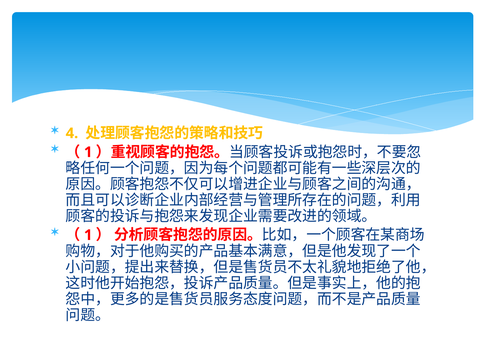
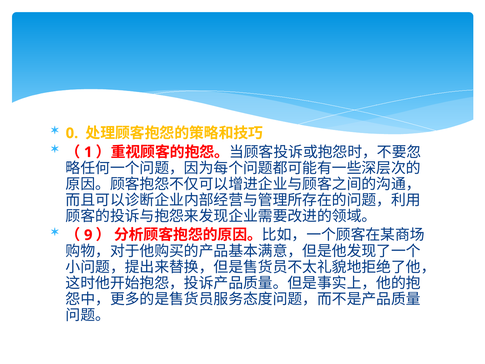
4: 4 -> 0 (72, 133)
1: 1 -> 9 (88, 235)
